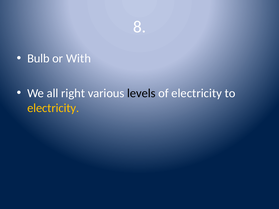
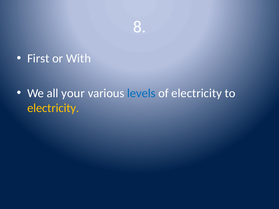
Bulb: Bulb -> First (38, 59)
right: right -> your (73, 93)
levels colour: black -> blue (141, 93)
